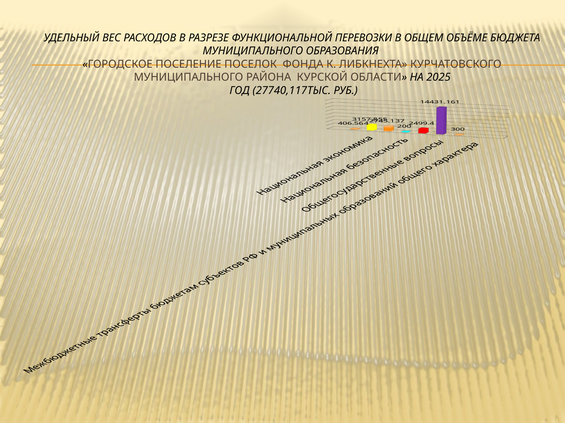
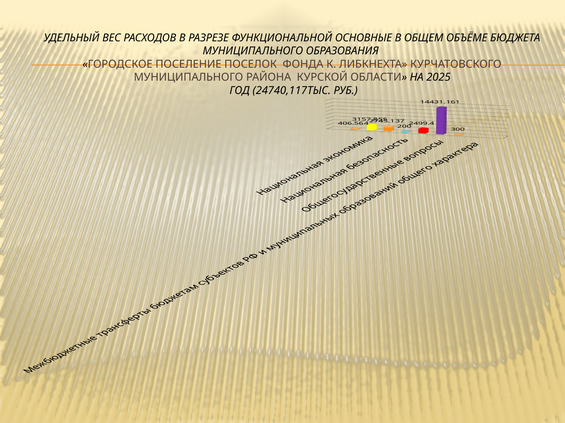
ПЕРЕВОЗКИ: ПЕРЕВОЗКИ -> ОСНОВНЫЕ (364, 38)
27740,117ТЫС: 27740,117ТЫС -> 24740,117ТЫС (292, 91)
